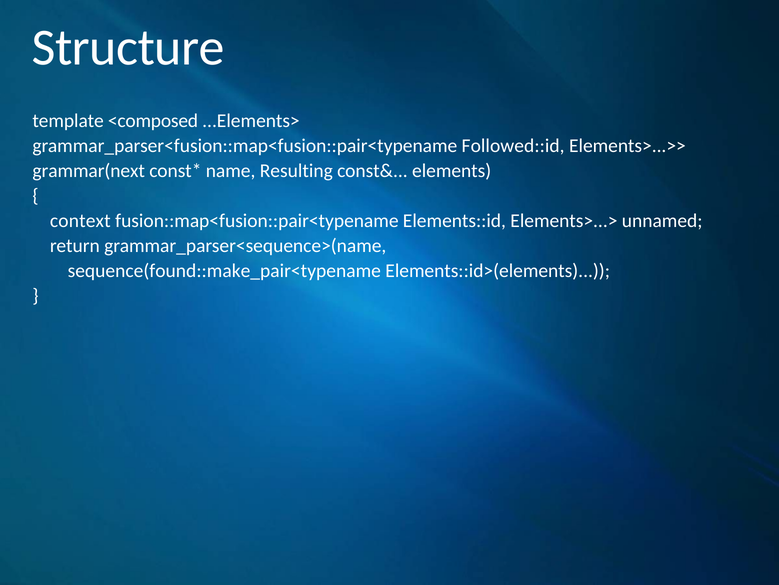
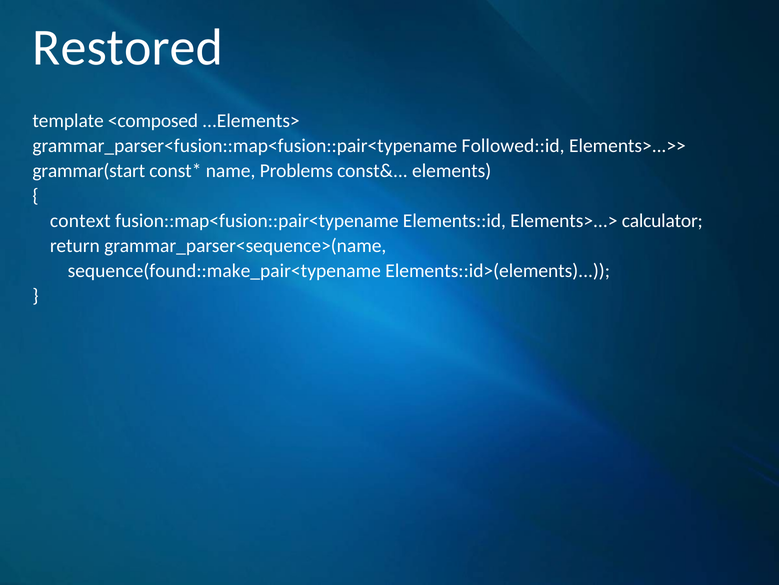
Structure: Structure -> Restored (128, 47)
grammar(next: grammar(next -> grammar(start (89, 171)
Resulting: Resulting -> Problems (296, 171)
unnamed: unnamed -> calculator (662, 220)
